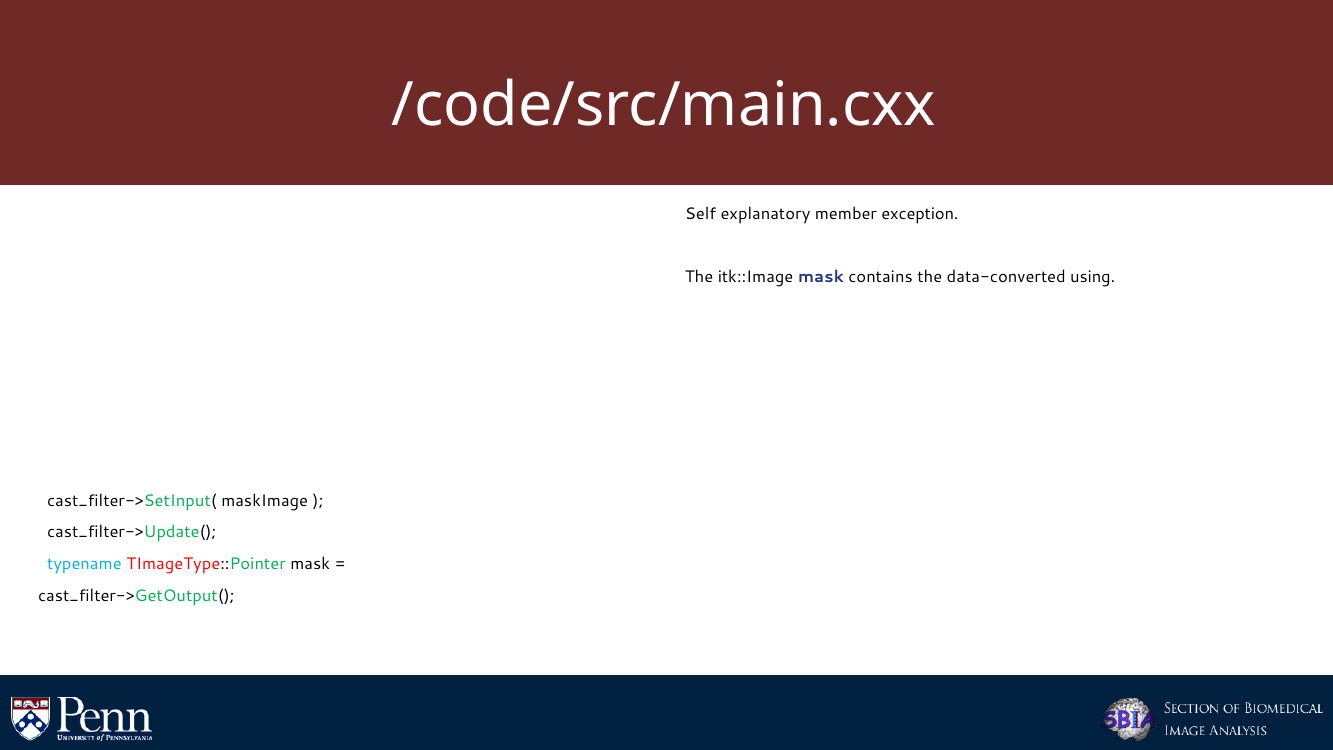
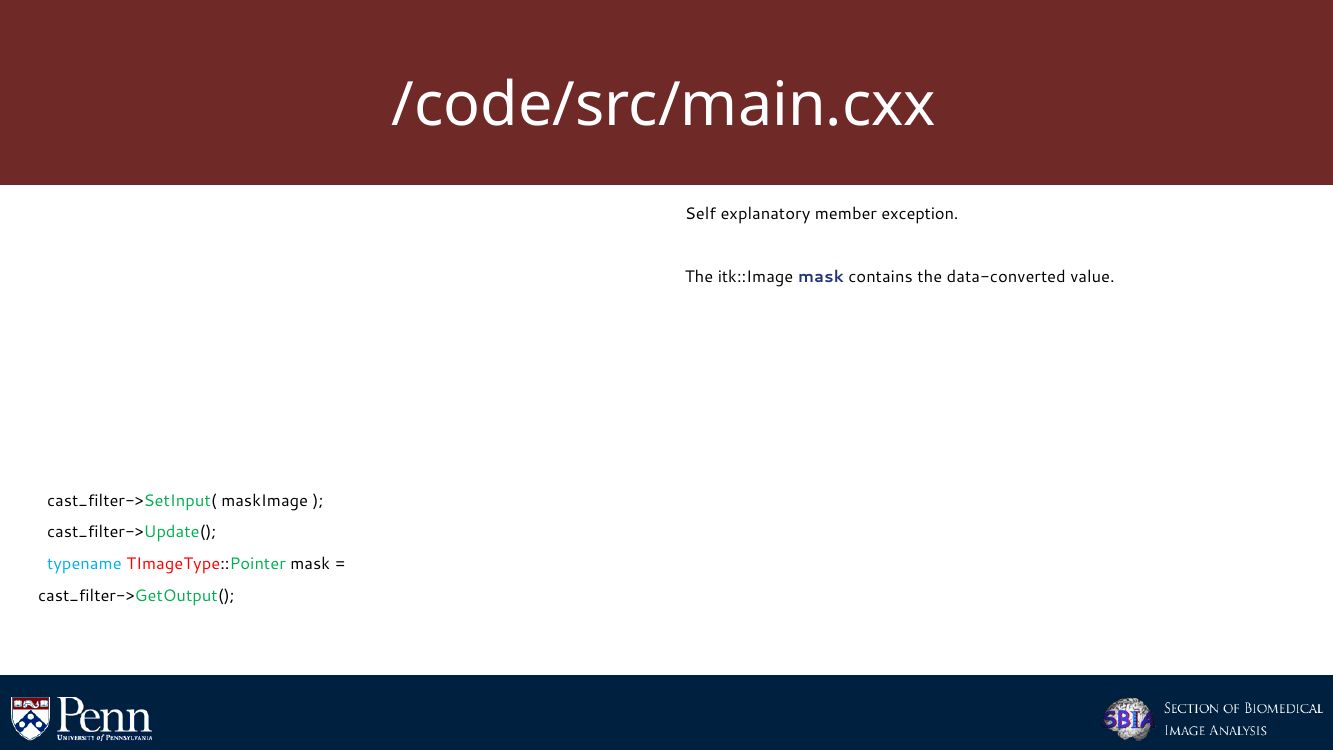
using: using -> value (1093, 277)
